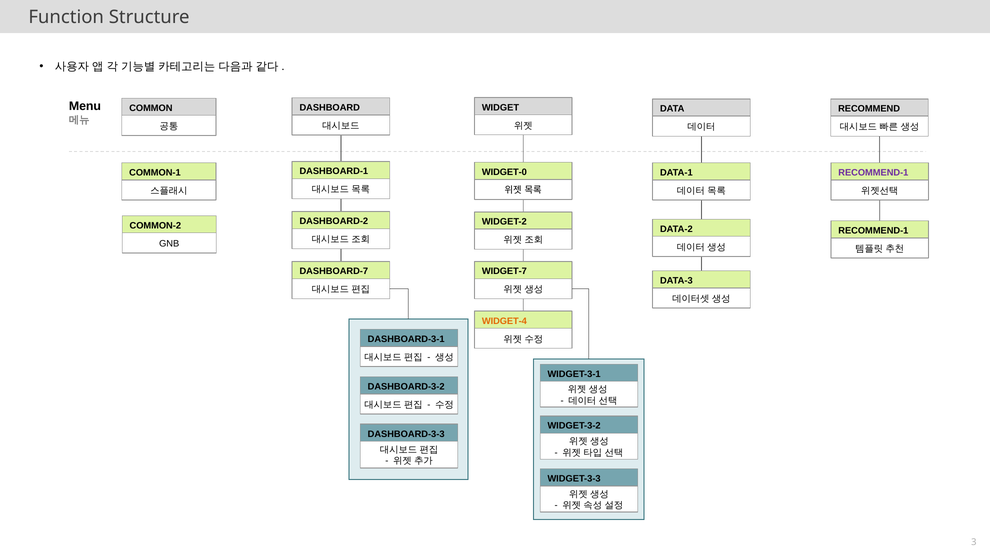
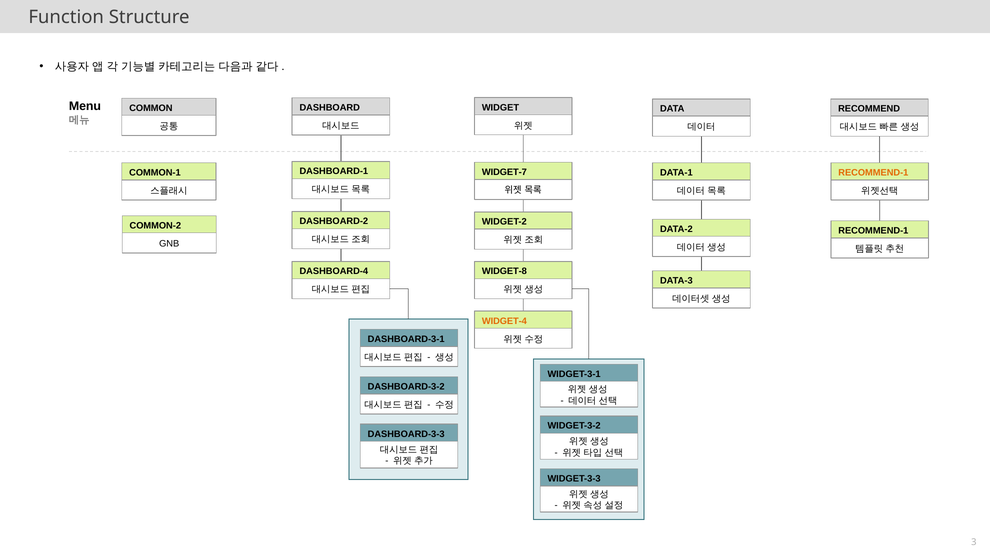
WIDGET-0: WIDGET-0 -> WIDGET-7 (504, 172)
RECOMMEND-1 colour: purple -> orange (873, 173)
DASHBOARD-7: DASHBOARD-7 -> DASHBOARD-4 (334, 271)
WIDGET-7: WIDGET-7 -> WIDGET-8 (504, 271)
